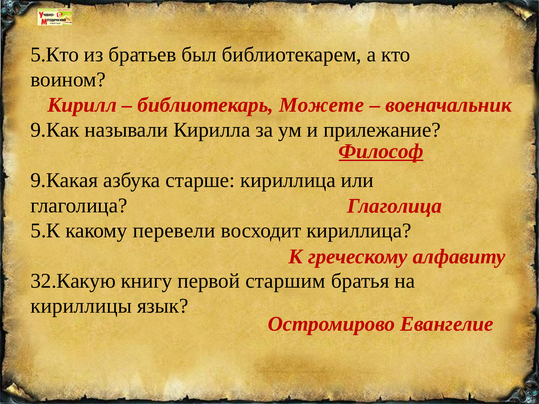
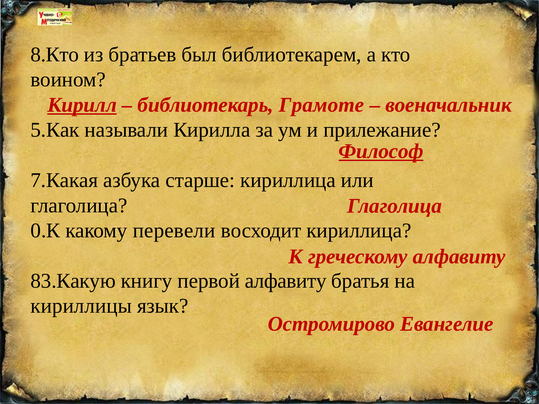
5.Кто: 5.Кто -> 8.Кто (55, 55)
Кирилл underline: none -> present (82, 105)
Можете: Можете -> Грамоте (322, 105)
9.Как: 9.Как -> 5.Как (55, 130)
9.Какая: 9.Какая -> 7.Какая (64, 180)
5.К: 5.К -> 0.К (45, 231)
32.Какую: 32.Какую -> 83.Какую (73, 281)
первой старшим: старшим -> алфавиту (286, 281)
